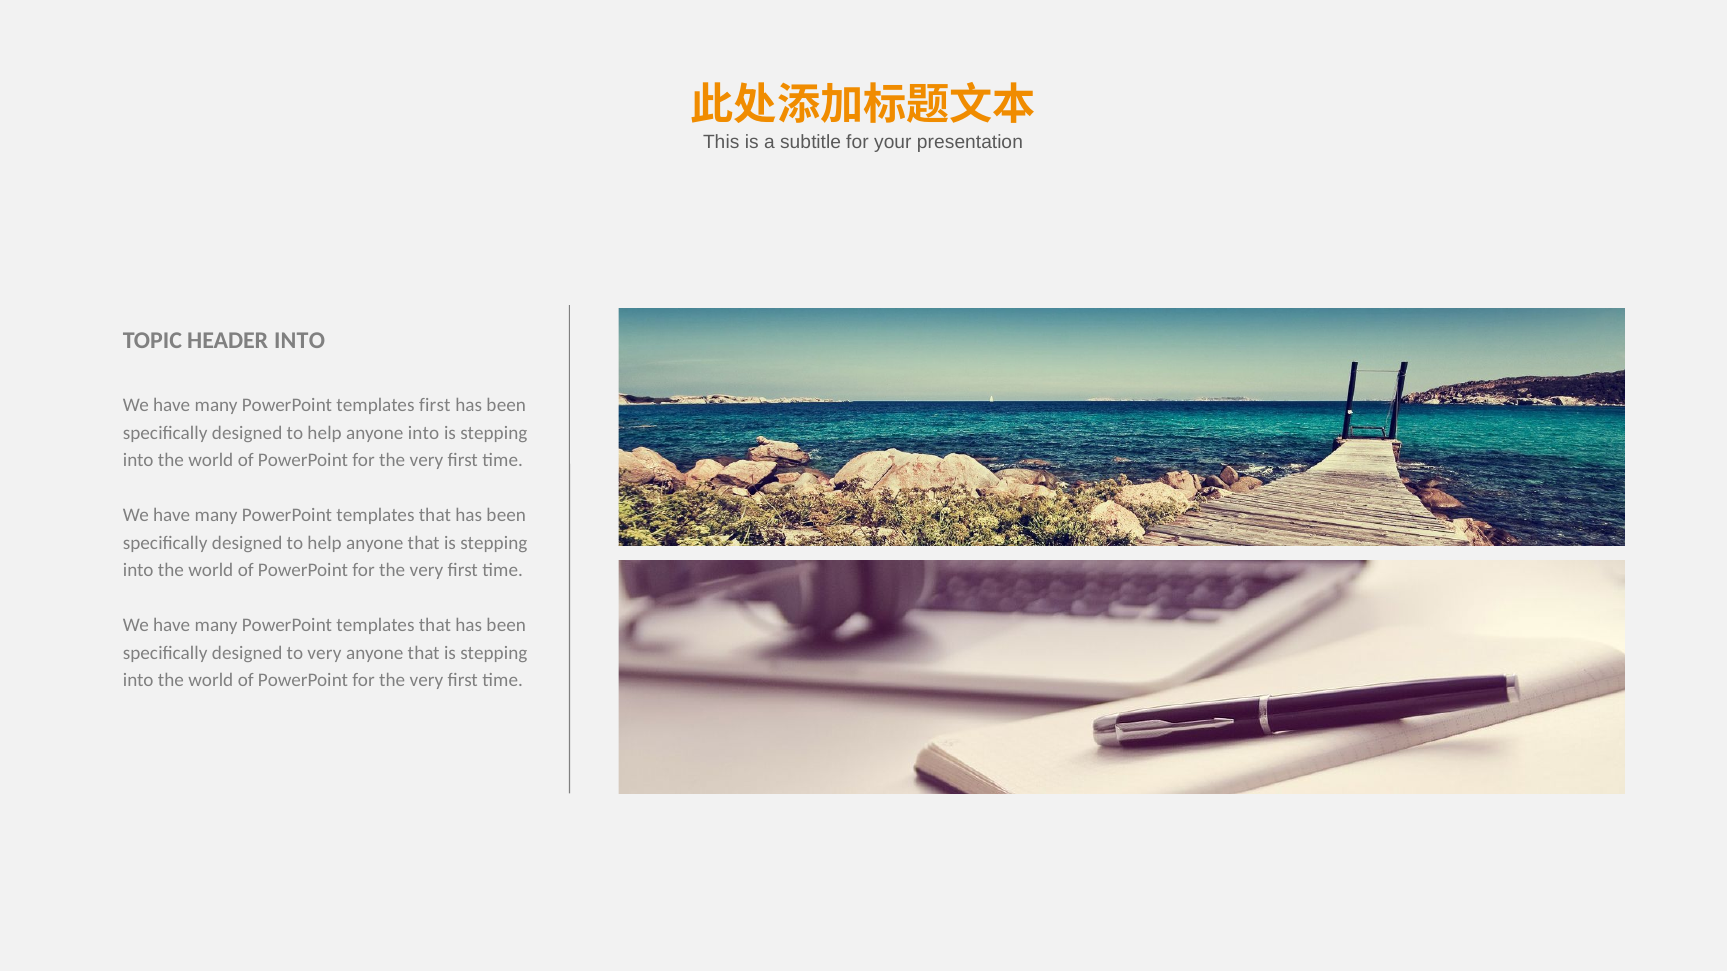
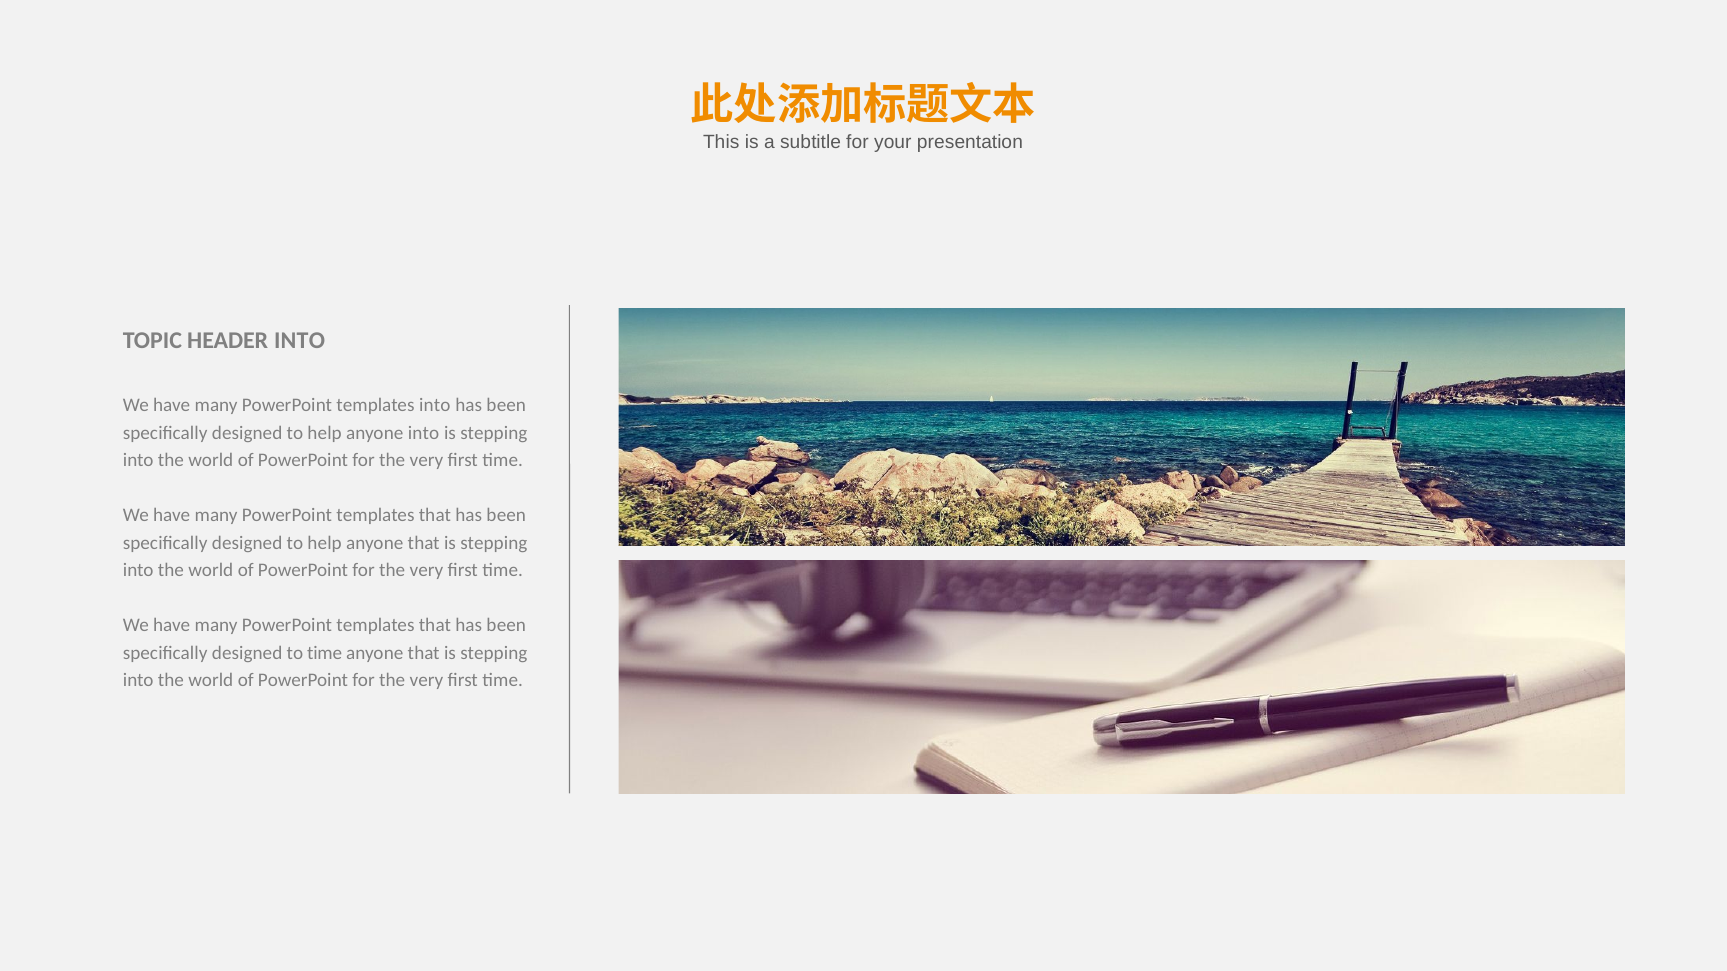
templates first: first -> into (435, 405)
to very: very -> time (325, 653)
